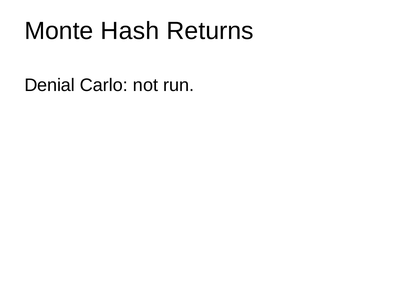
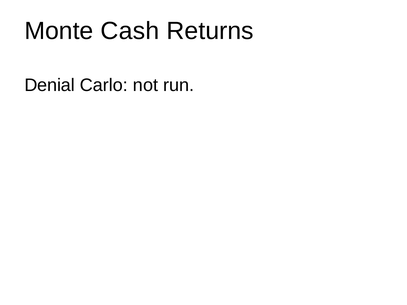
Hash: Hash -> Cash (130, 31)
